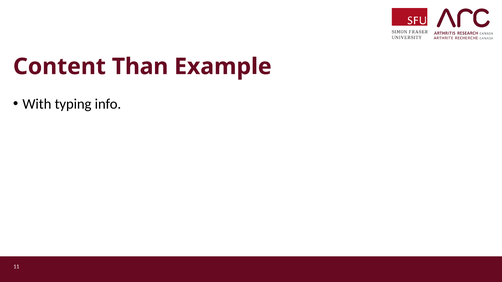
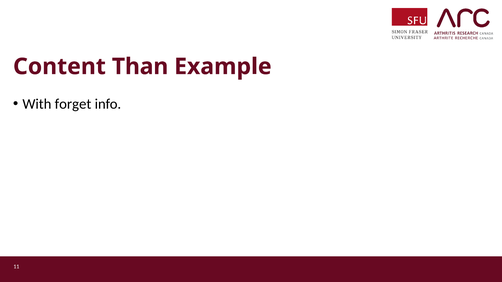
typing: typing -> forget (73, 104)
